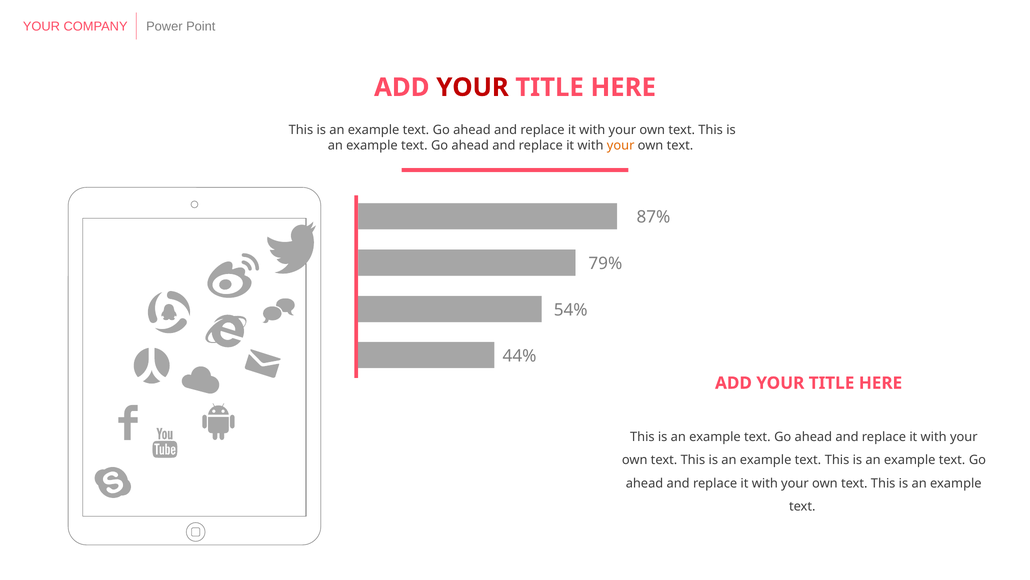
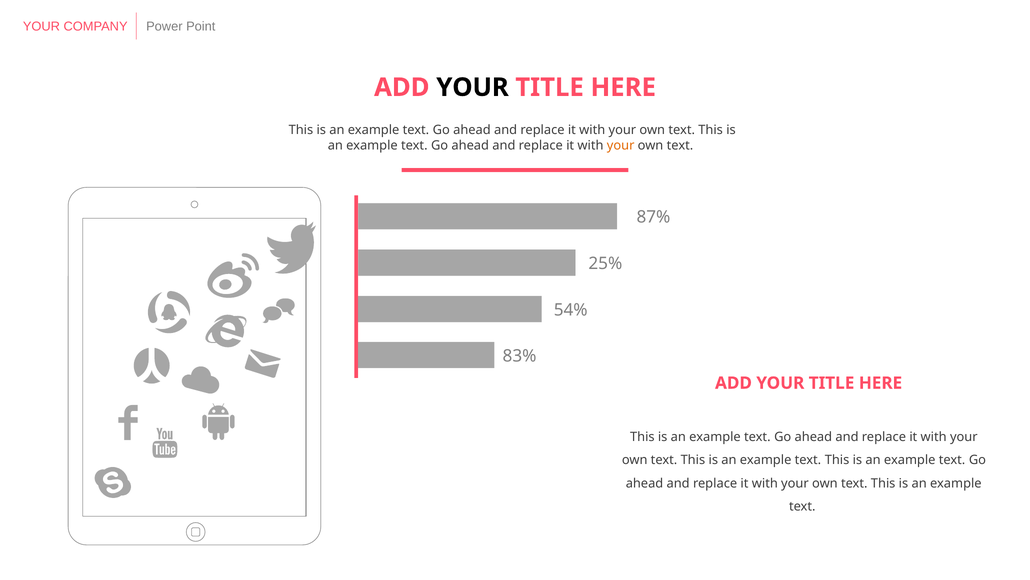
YOUR colour: red -> black (473, 87)
79%: 79% -> 25% (605, 263)
44%: 44% -> 83% (520, 356)
